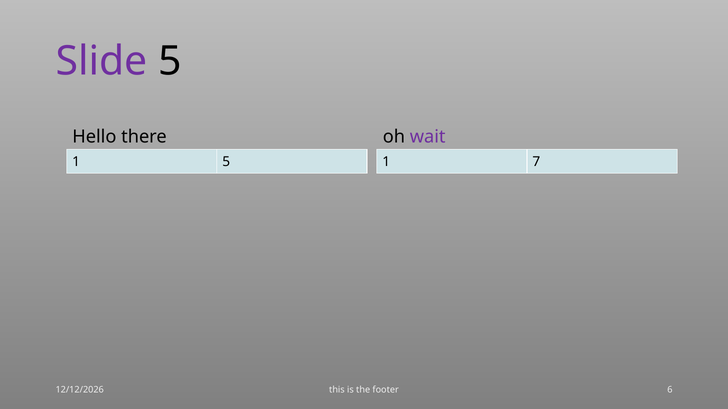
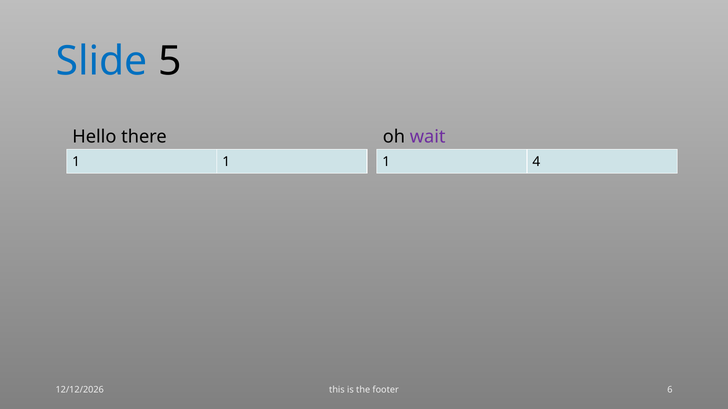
Slide colour: purple -> blue (102, 61)
1 5: 5 -> 1 (226, 162)
7: 7 -> 4 (536, 162)
